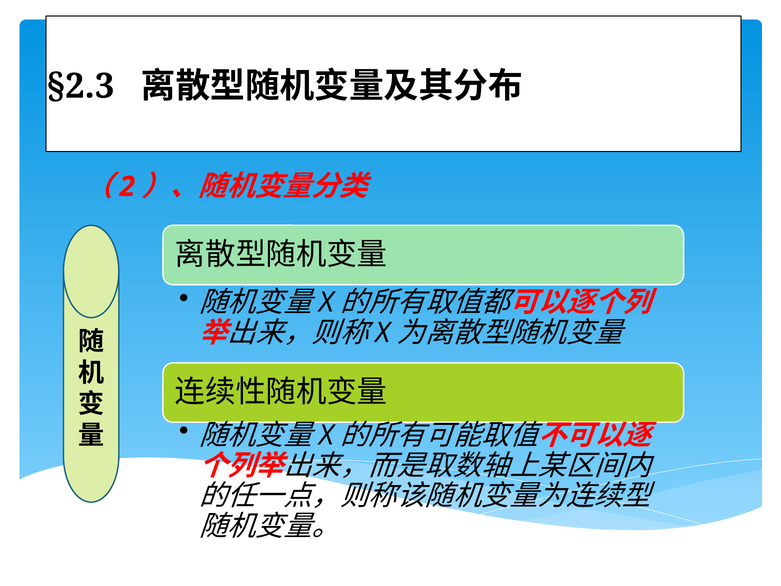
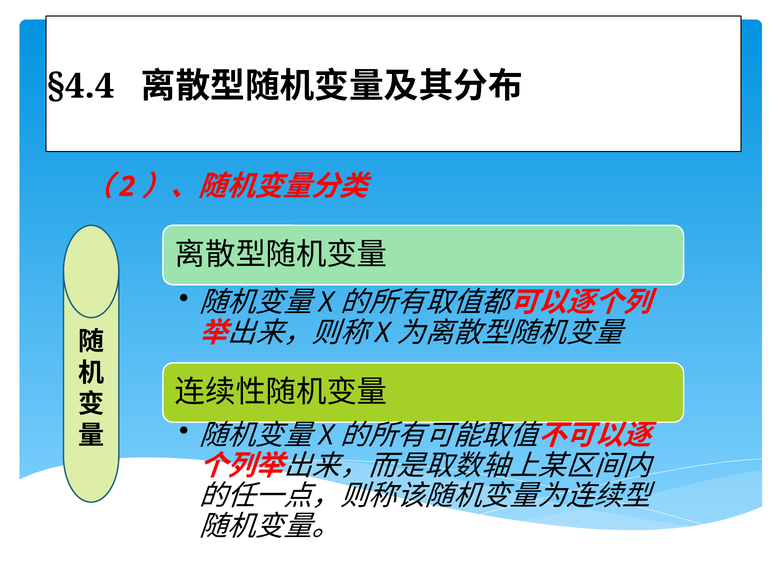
§2.3: §2.3 -> §4.4 (80, 86)
